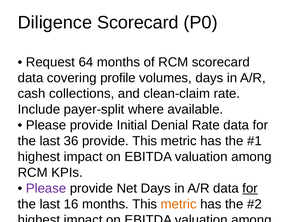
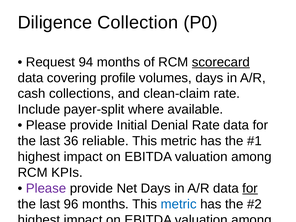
Diligence Scorecard: Scorecard -> Collection (138, 22)
64: 64 -> 94 (86, 62)
scorecard underline: none -> present (221, 62)
36 provide: provide -> reliable (105, 141)
16: 16 -> 96 (71, 204)
metric colour: orange -> blue (179, 204)
